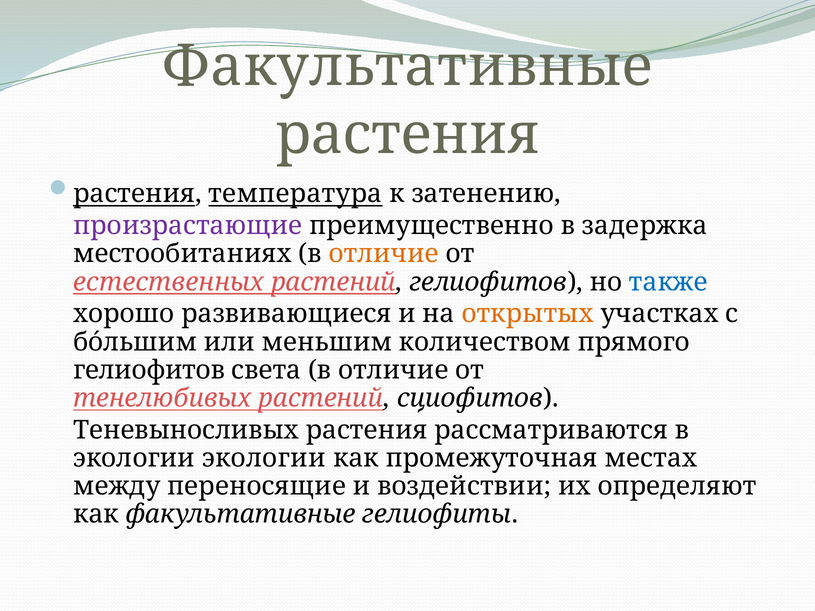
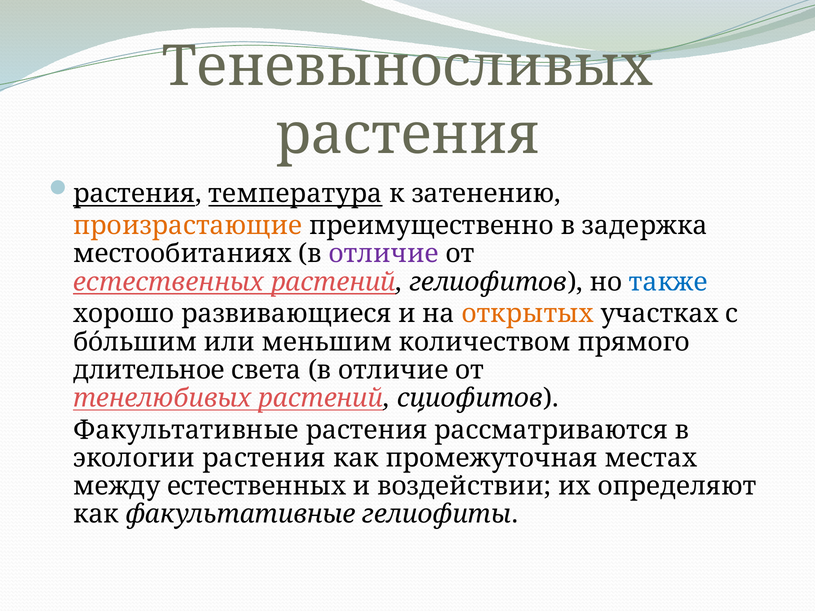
Факультативные: Факультативные -> Теневыносливых (407, 67)
произрастающие colour: purple -> orange (188, 226)
отличие colour: orange -> purple (384, 254)
гелиофитов: гелиофитов -> длительное (149, 370)
Теневыносливых: Теневыносливых -> Факультативные (186, 430)
экологии экологии: экологии -> растения (264, 458)
между переносящие: переносящие -> естественных (257, 486)
